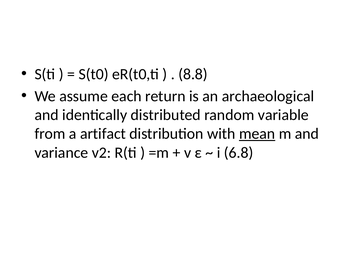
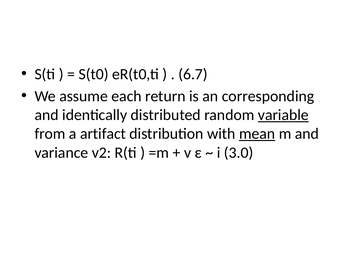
8.8: 8.8 -> 6.7 (193, 74)
archaeological: archaeological -> corresponding (268, 96)
variable underline: none -> present (283, 115)
6.8: 6.8 -> 3.0 (239, 153)
